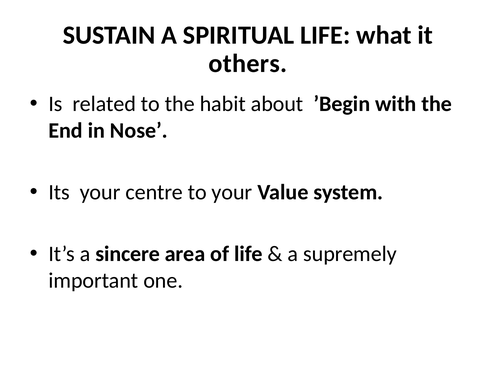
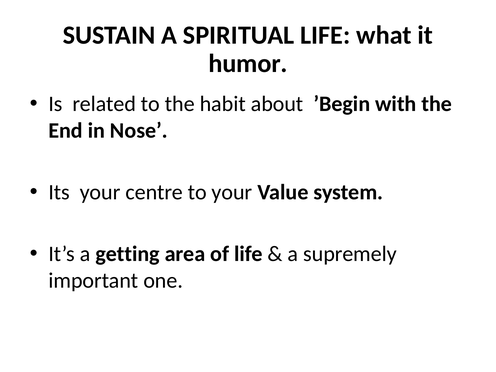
others: others -> humor (248, 63)
sincere: sincere -> getting (128, 254)
